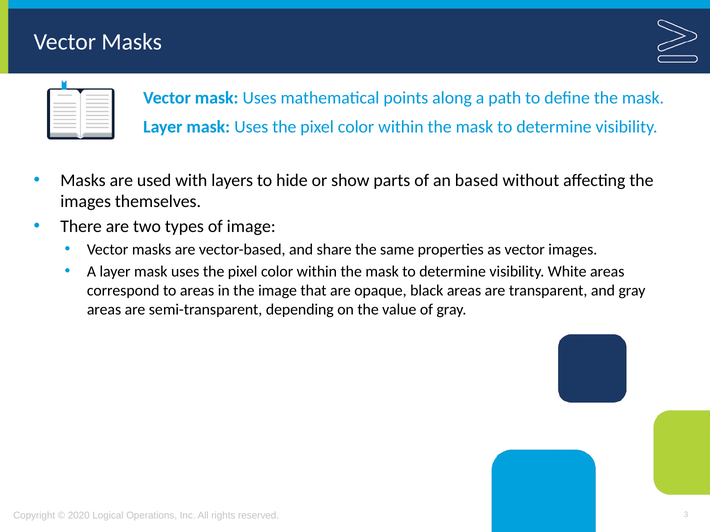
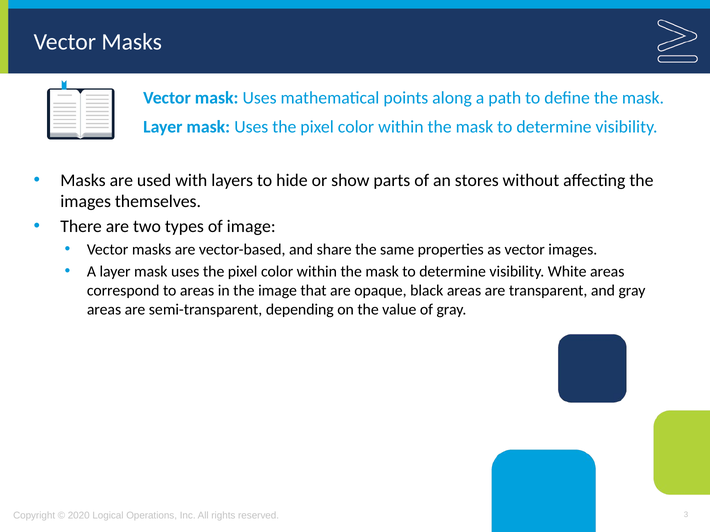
based: based -> stores (477, 180)
